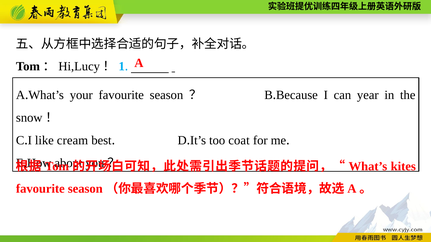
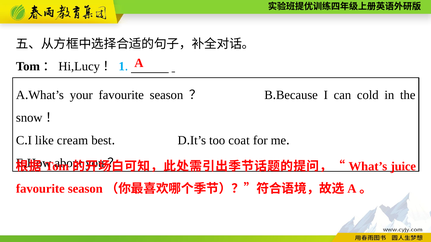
year: year -> cold (368, 95)
kites: kites -> juice (403, 167)
